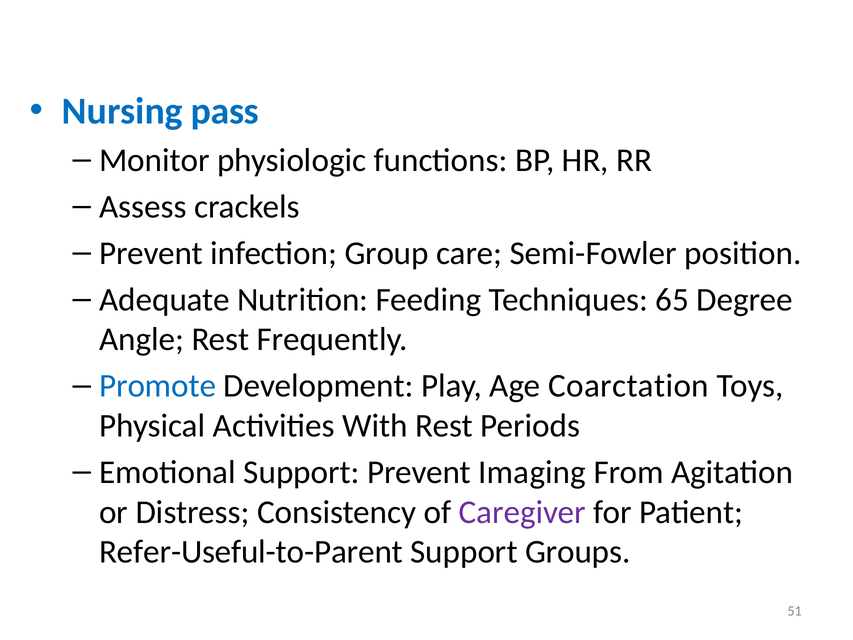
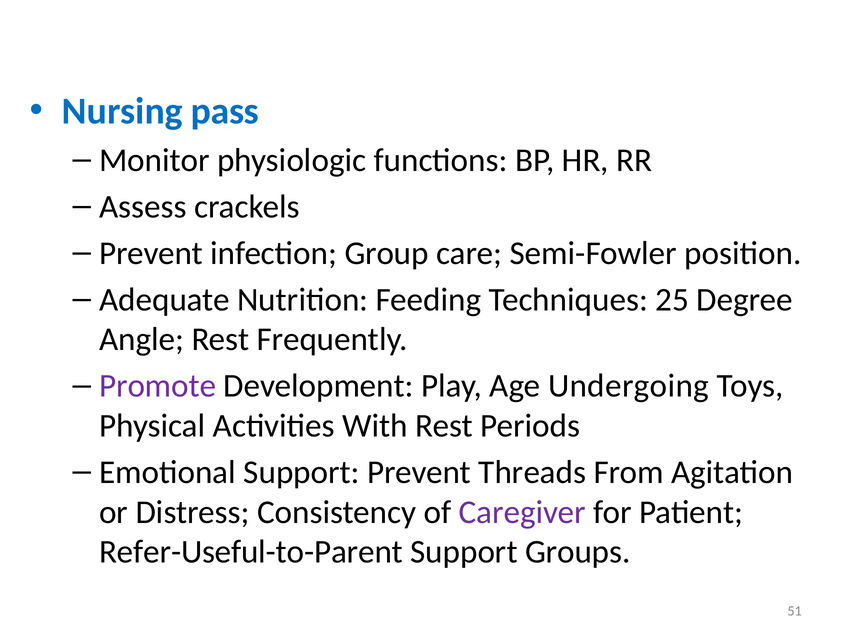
65: 65 -> 25 (672, 300)
Promote colour: blue -> purple (158, 386)
Coarctation: Coarctation -> Undergoing (629, 386)
Imaging: Imaging -> Threads (532, 472)
